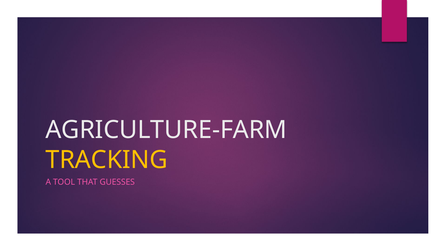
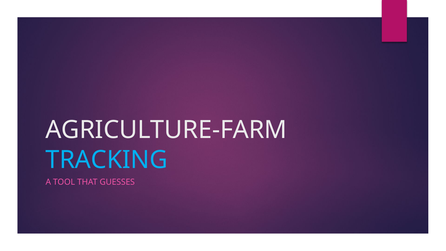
TRACKING colour: yellow -> light blue (107, 160)
